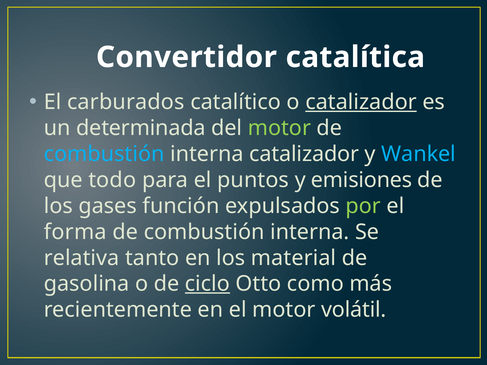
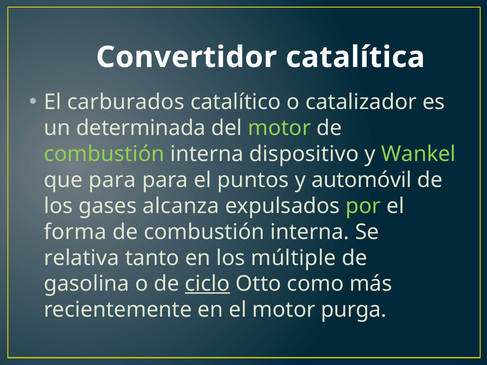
catalizador underline: present -> none (361, 102)
combustión colour: light blue -> light green (104, 154)
interna catalizador: catalizador -> dispositivo (304, 154)
Wankel colour: light blue -> light green (419, 154)
que todo: todo -> para (112, 180)
emisiones: emisiones -> automóvil (362, 180)
función: función -> alcanza (181, 206)
material: material -> múltiple (294, 258)
volátil: volátil -> purga (354, 310)
